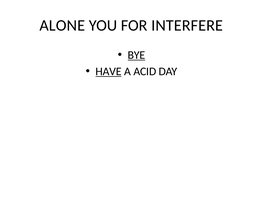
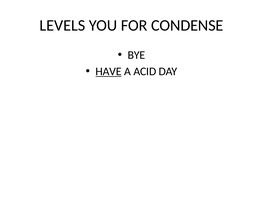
ALONE: ALONE -> LEVELS (62, 25)
INTERFERE: INTERFERE -> CONDENSE (187, 25)
BYE underline: present -> none (136, 55)
